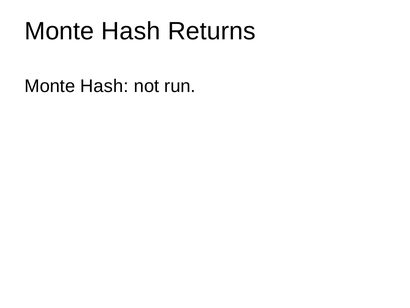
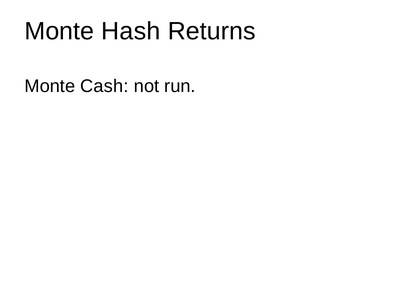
Hash: Hash -> Cash (104, 86)
